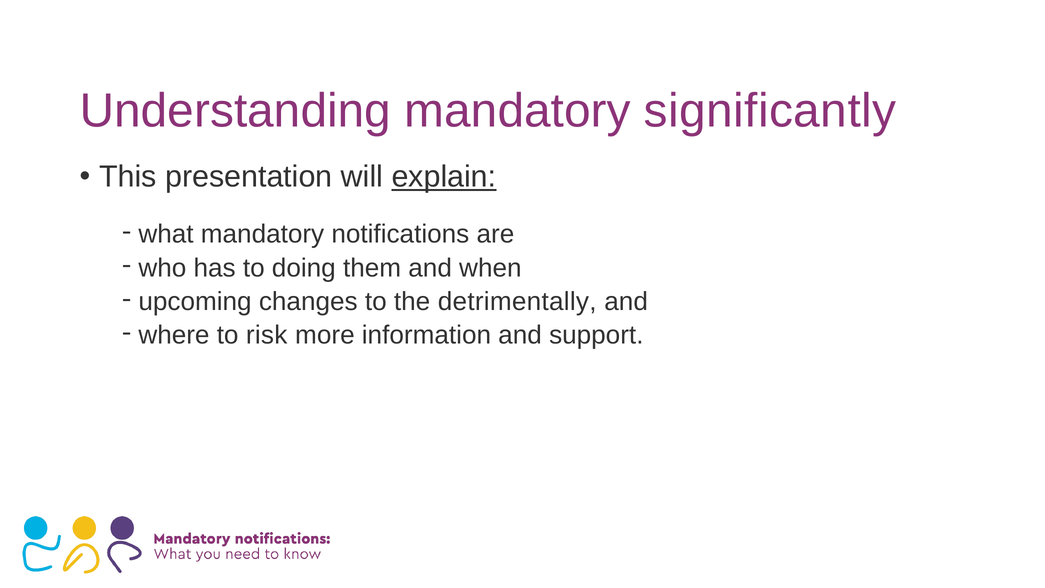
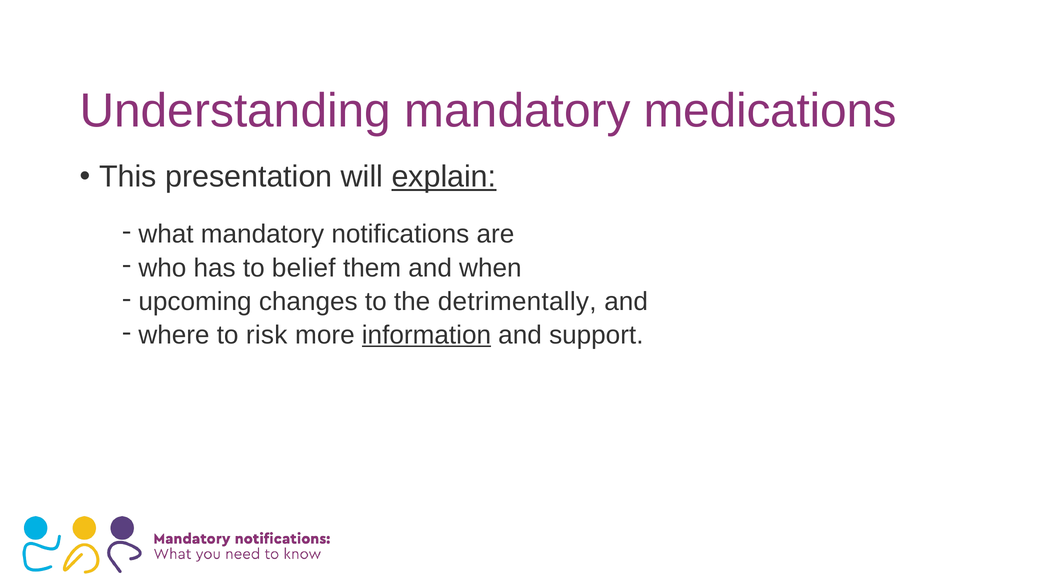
significantly: significantly -> medications (770, 111)
doing: doing -> belief (304, 268)
information underline: none -> present (426, 335)
